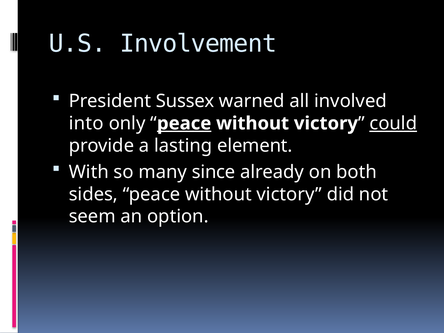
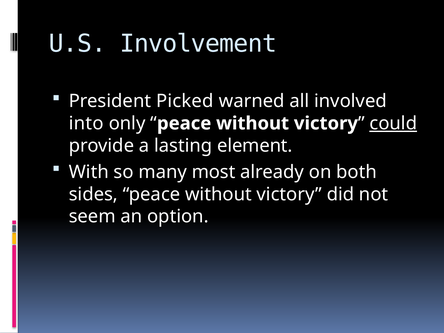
Sussex: Sussex -> Picked (185, 101)
peace underline: present -> none (184, 123)
since: since -> most (214, 172)
